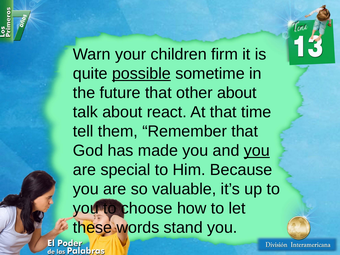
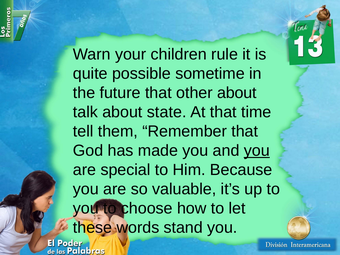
firm: firm -> rule (225, 54)
possible underline: present -> none (141, 73)
react: react -> state (167, 112)
